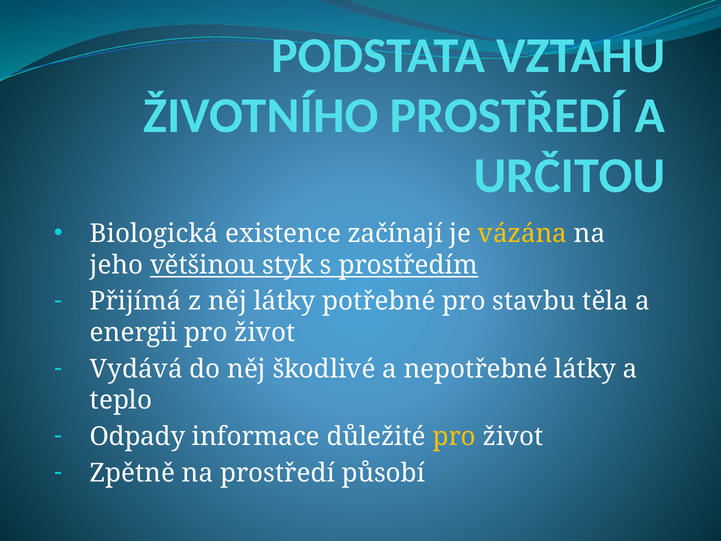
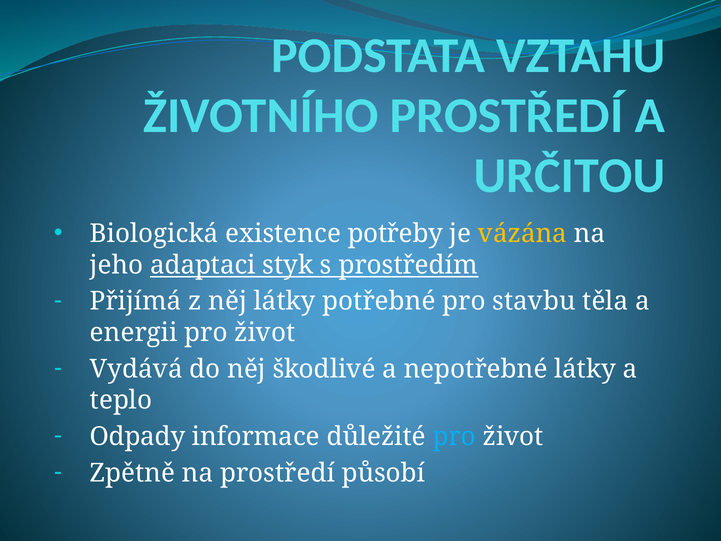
začínají: začínají -> potřeby (395, 234)
většinou: většinou -> adaptaci (203, 265)
pro colour: yellow -> light blue (454, 437)
